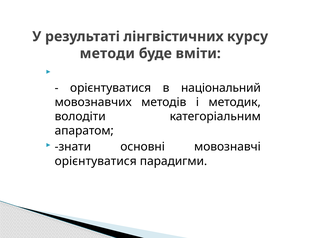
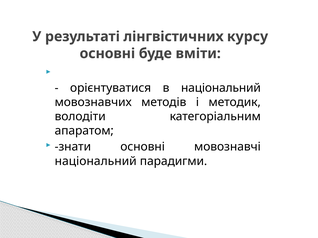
методи: методи -> основні (107, 54)
орієнтуватися: орієнтуватися -> національний (96, 161)
